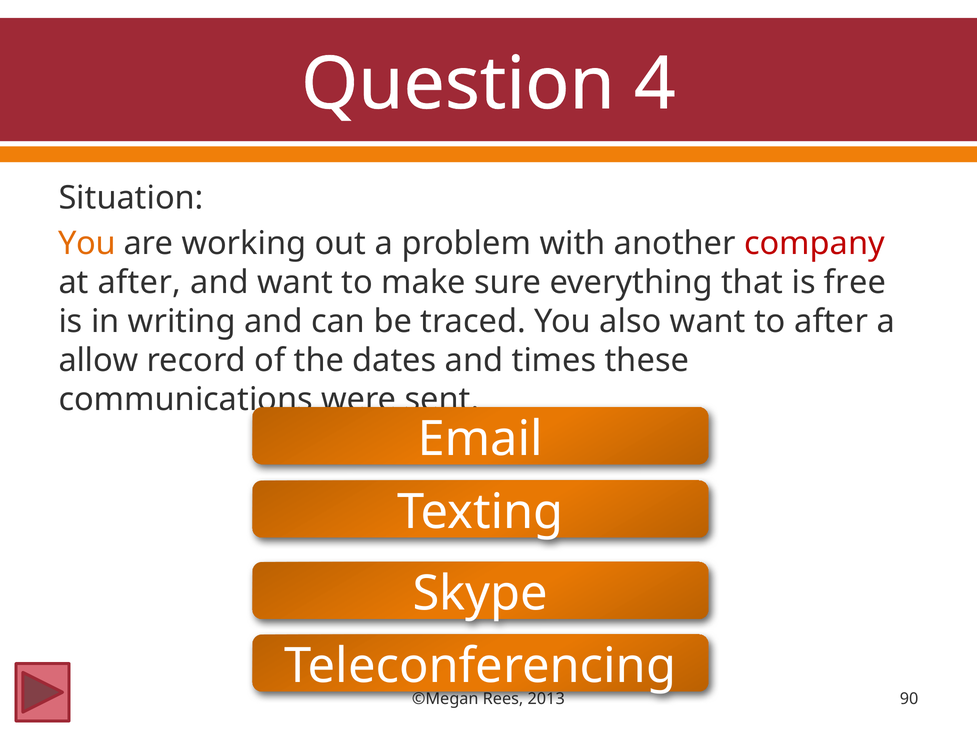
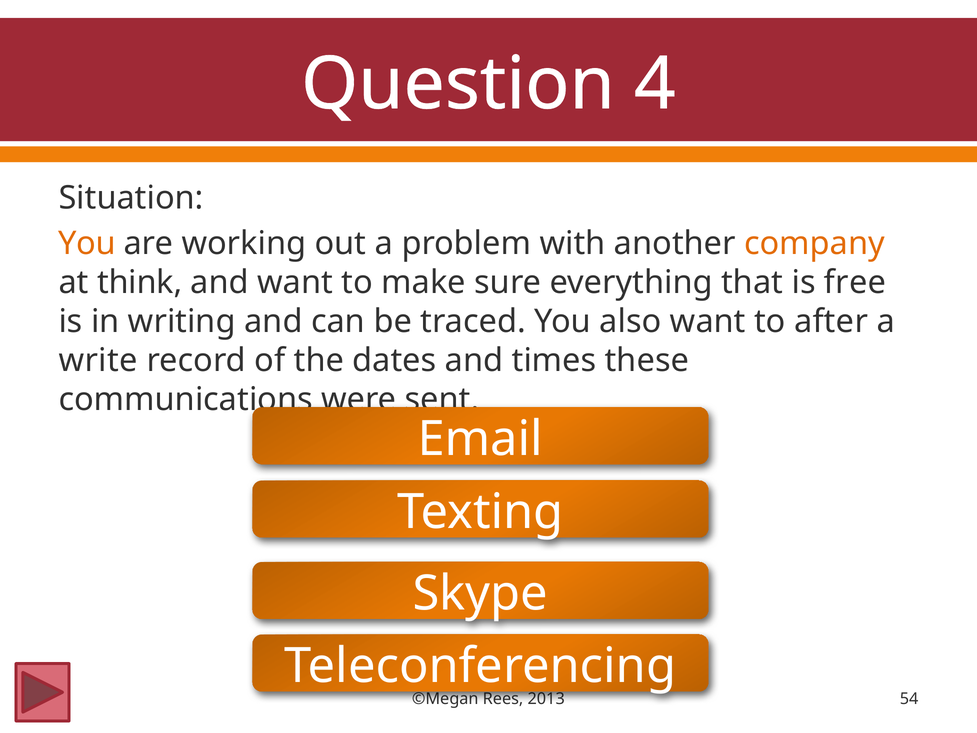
company colour: red -> orange (815, 243)
at after: after -> think (140, 282)
allow: allow -> write (98, 361)
90: 90 -> 54 (909, 698)
